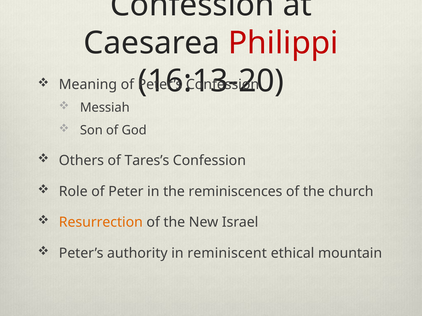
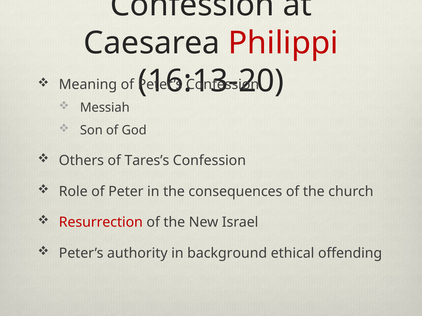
reminiscences: reminiscences -> consequences (235, 192)
Resurrection colour: orange -> red (101, 223)
reminiscent: reminiscent -> background (227, 254)
mountain: mountain -> offending (350, 254)
